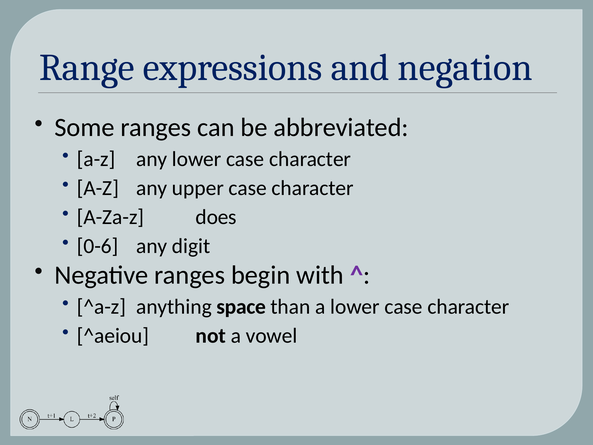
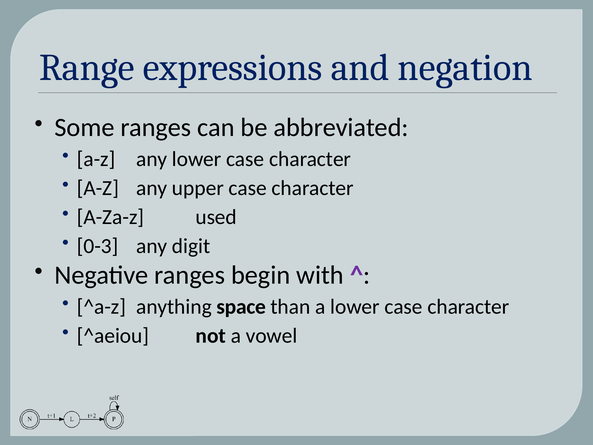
does: does -> used (216, 217)
0-6: 0-6 -> 0-3 (98, 246)
